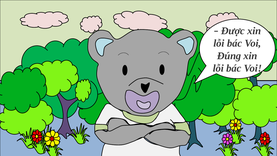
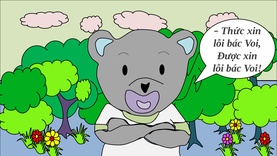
Được: Được -> Thức (233, 31)
Đúng: Đúng -> Được (229, 56)
